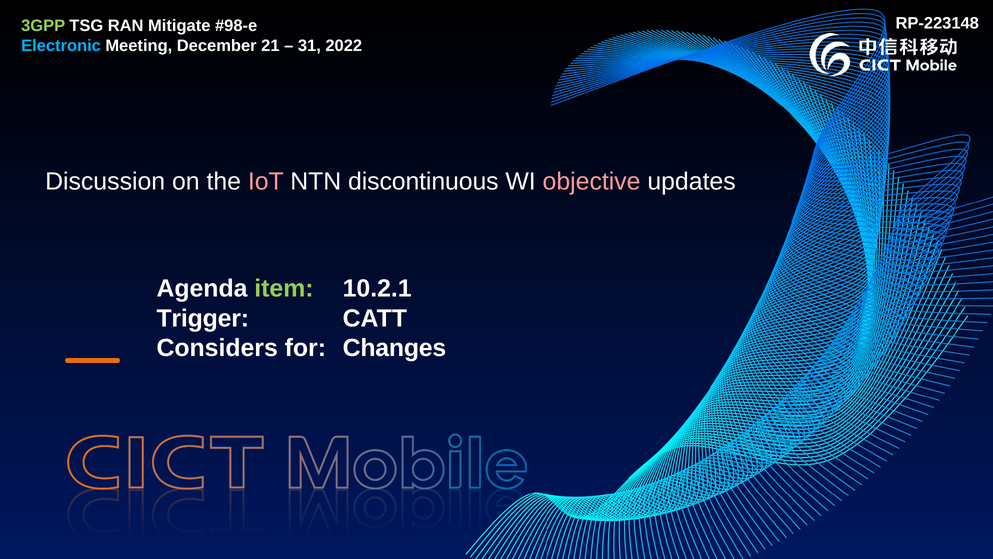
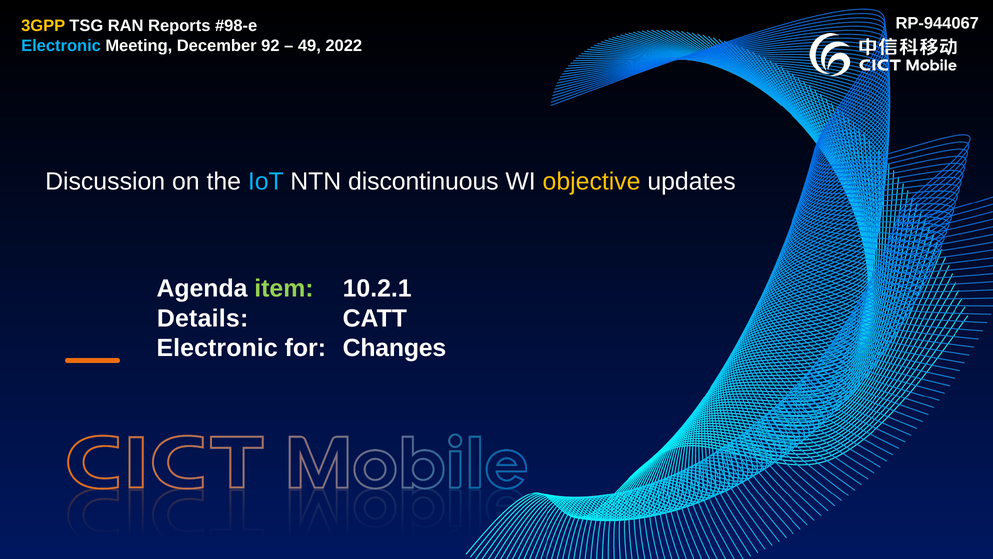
RP-223148: RP-223148 -> RP-944067 (937, 23)
3GPP colour: light green -> yellow (43, 26)
Mitigate: Mitigate -> Reports (179, 26)
21: 21 -> 92 (270, 46)
31: 31 -> 49 (309, 46)
IoT colour: pink -> light blue (266, 181)
objective colour: pink -> yellow (592, 181)
Trigger: Trigger -> Details (203, 318)
Considers: Considers -> Electronic (217, 348)
